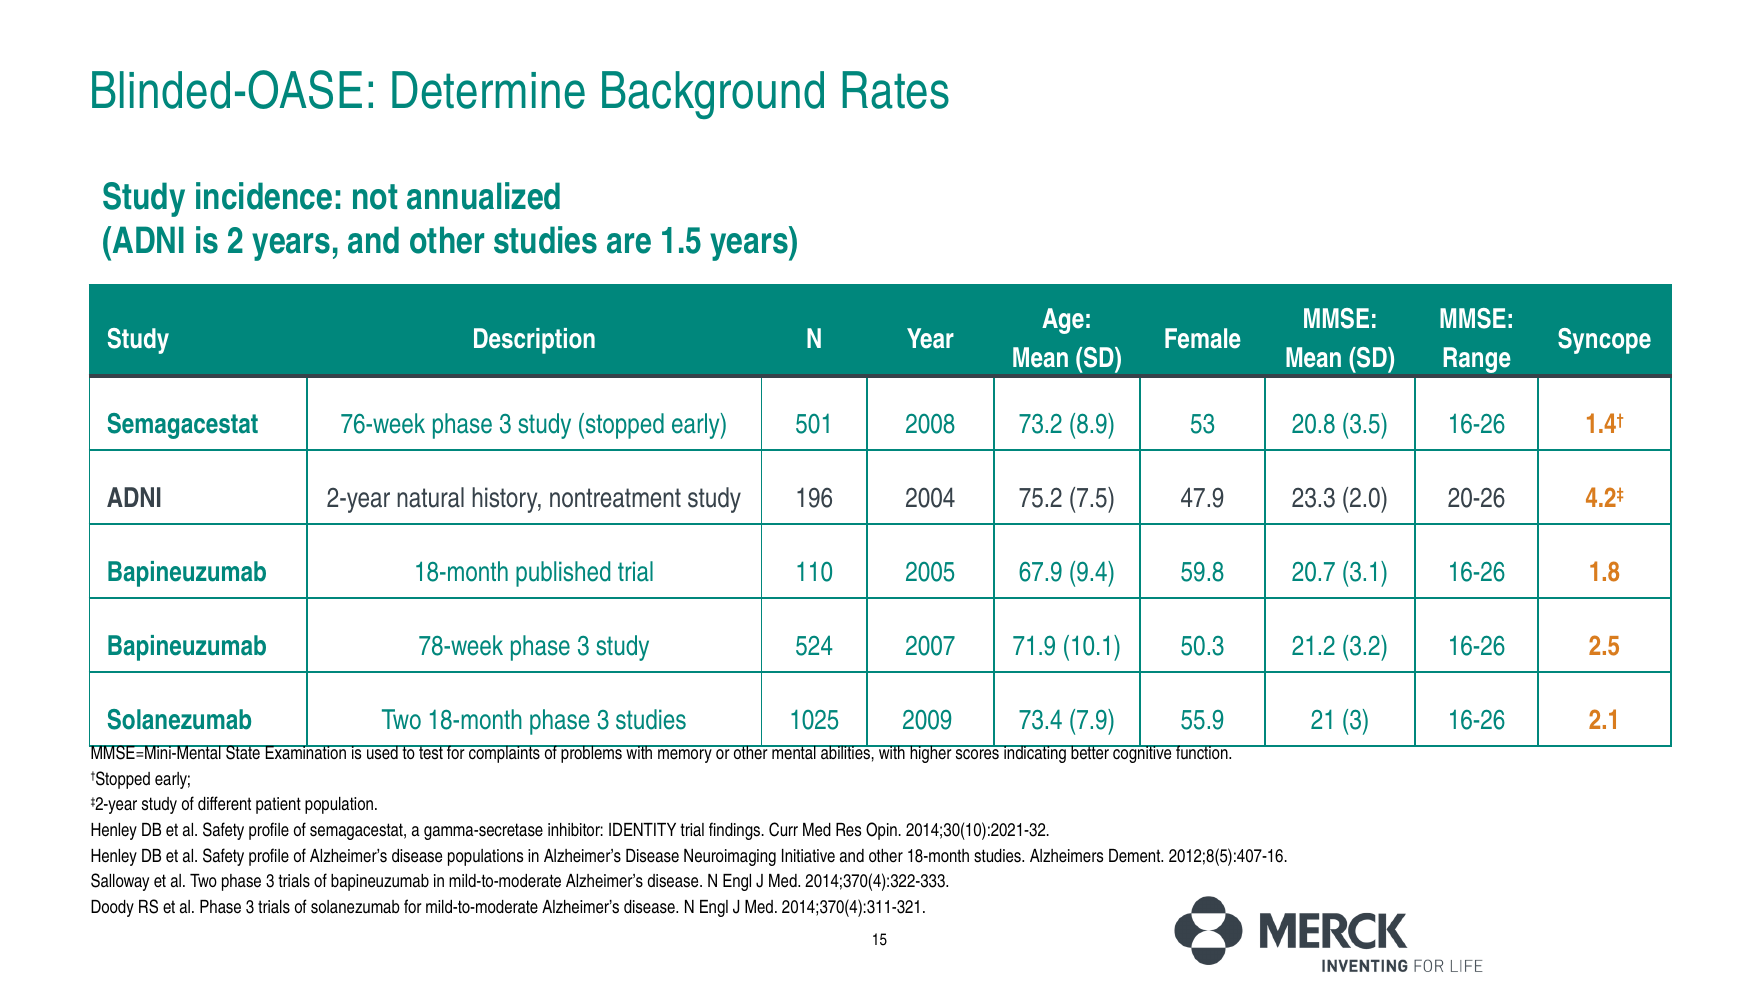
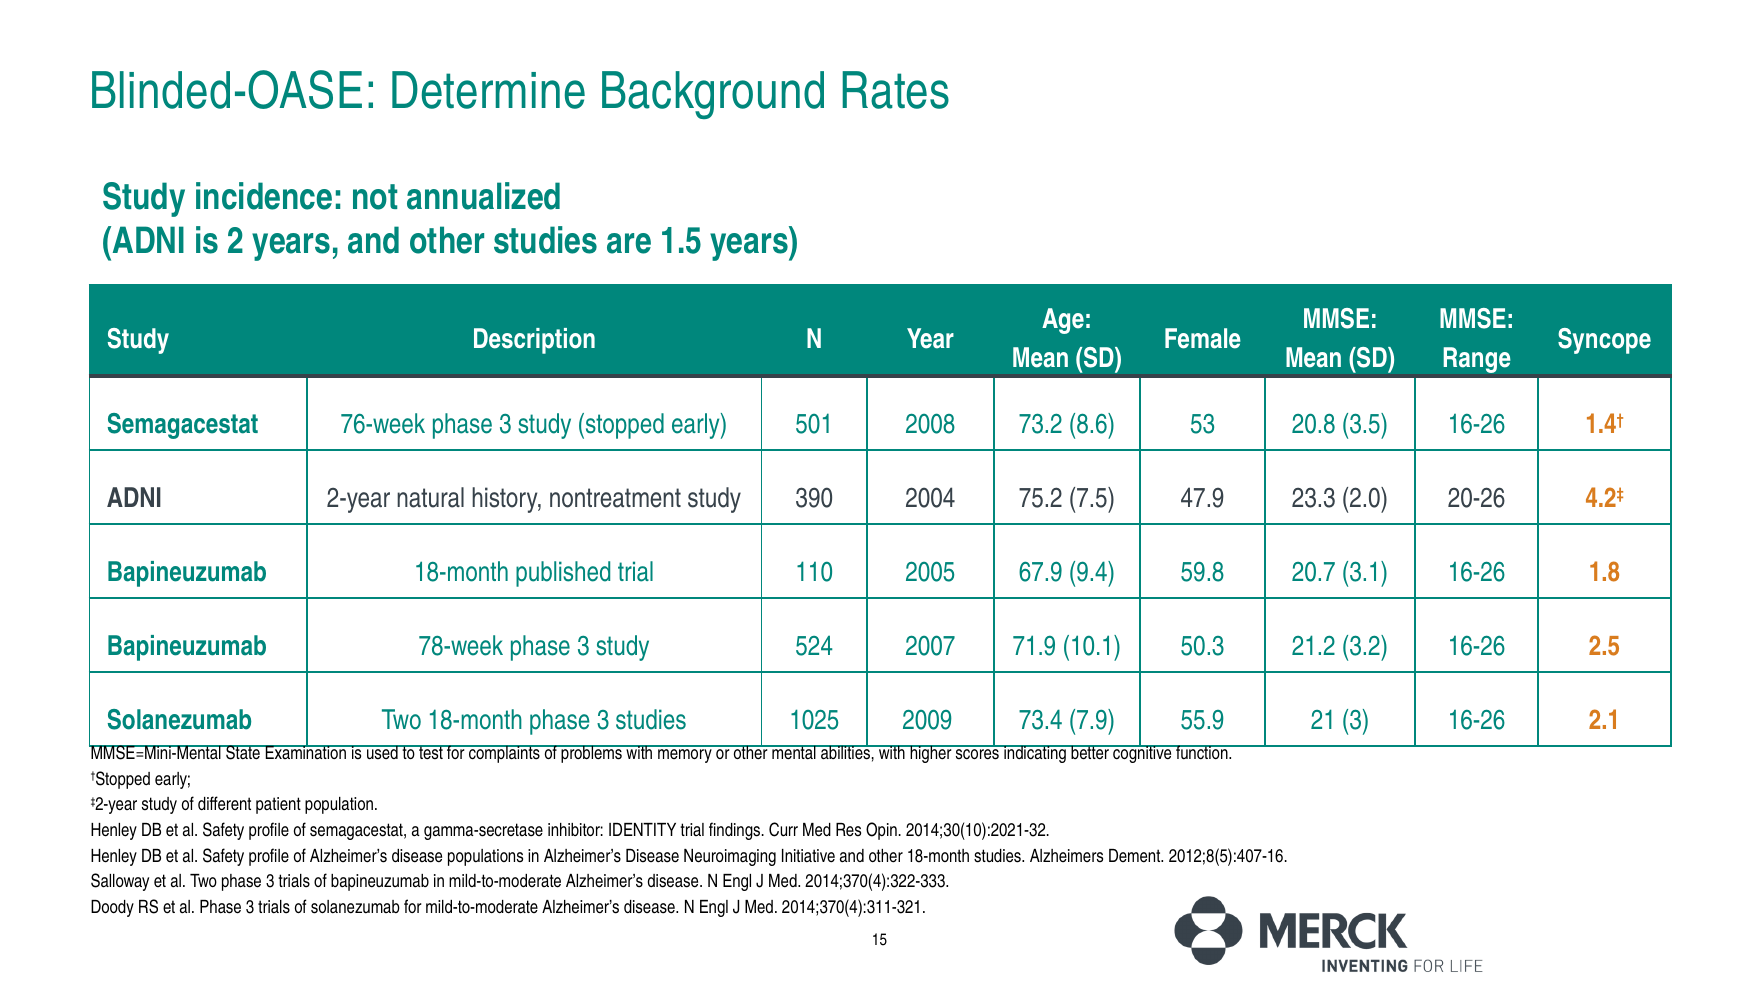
8.9: 8.9 -> 8.6 (1092, 425)
196: 196 -> 390 (814, 499)
